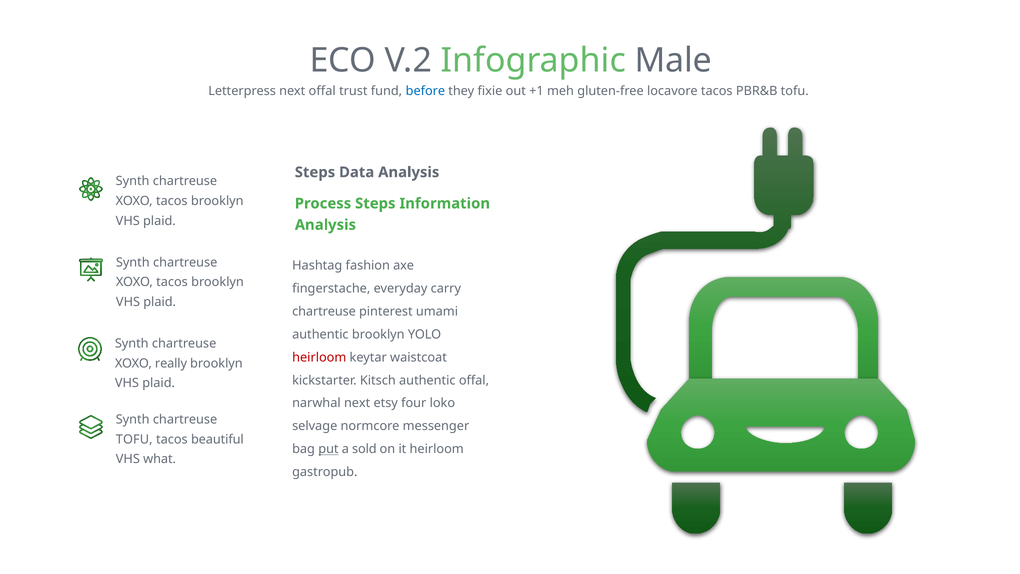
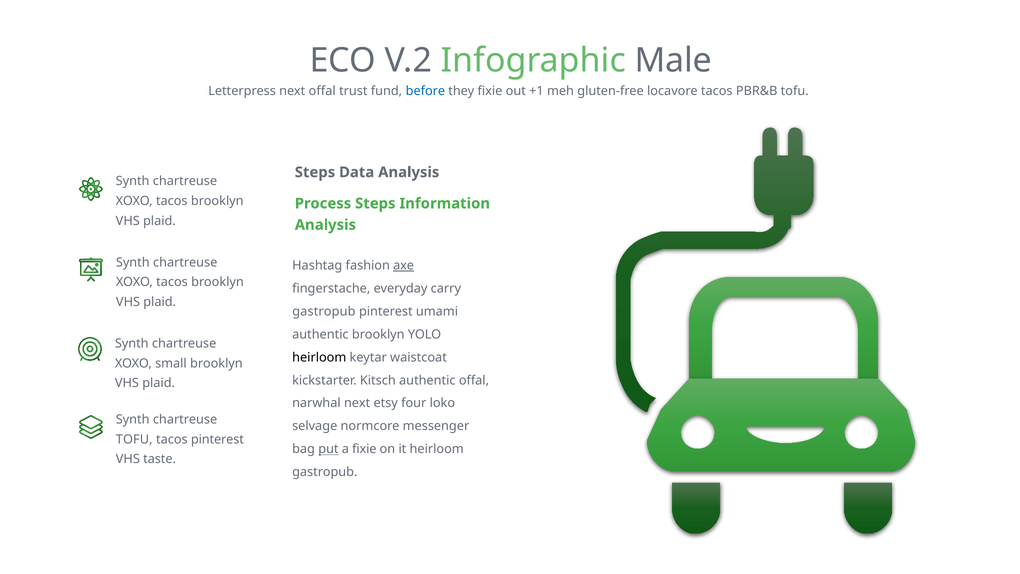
axe underline: none -> present (404, 265)
chartreuse: chartreuse -> gastropub (324, 311)
heirloom colour: red -> black (319, 357)
really: really -> small (171, 363)
tacos beautiful: beautiful -> pinterest (217, 439)
a sold: sold -> fixie (364, 449)
what: what -> taste (160, 459)
